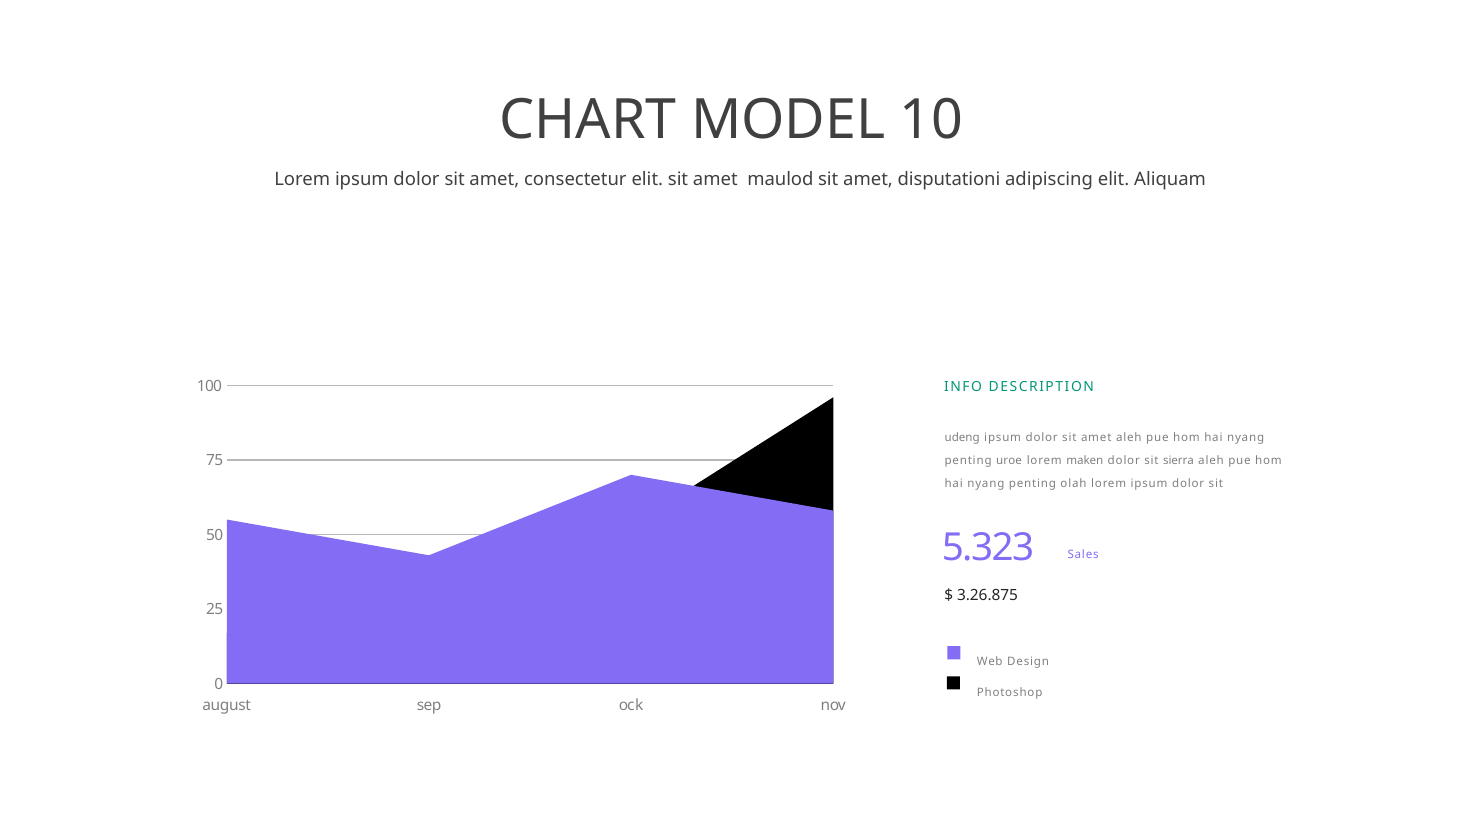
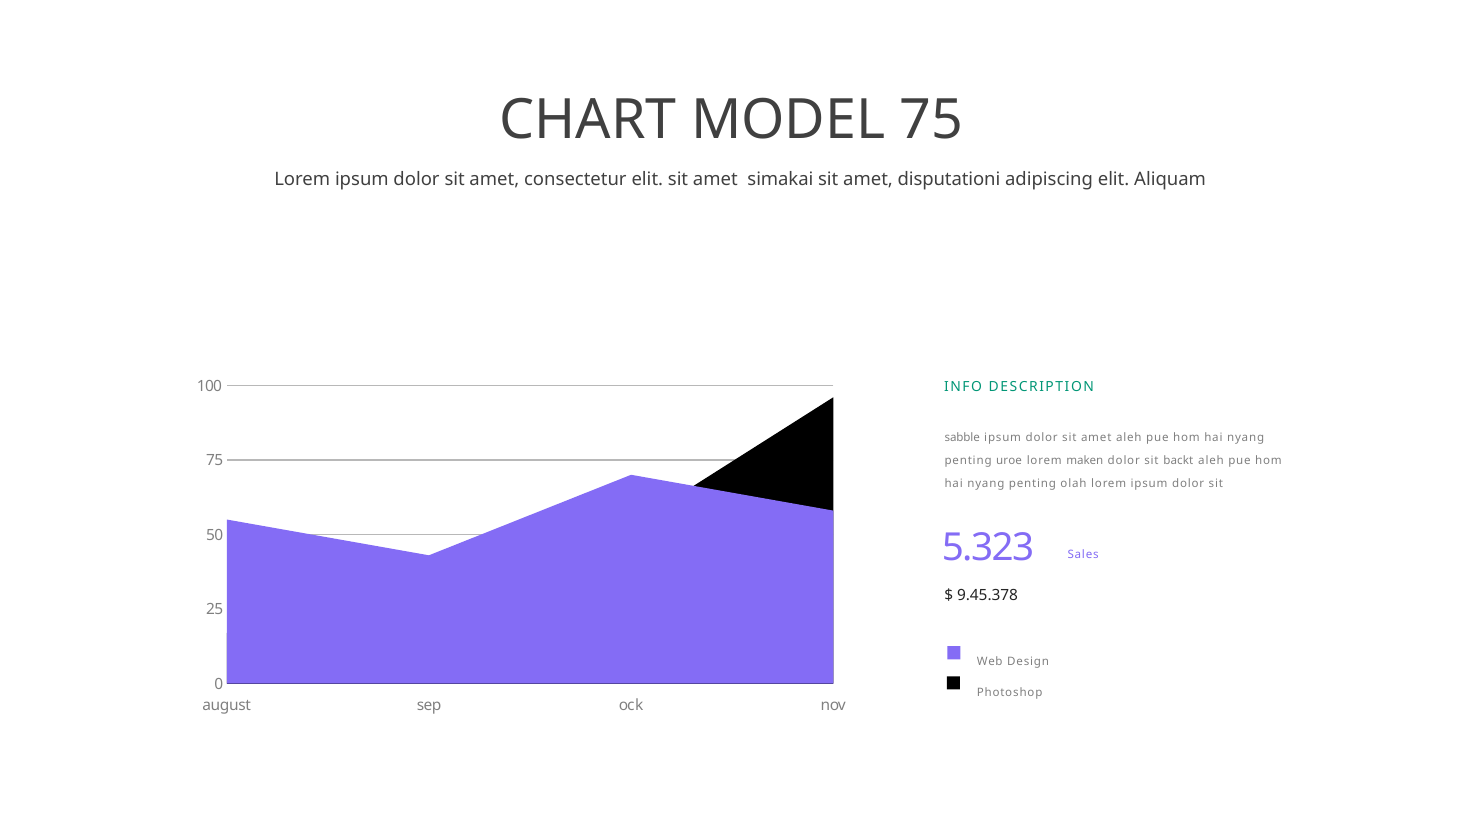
MODEL 10: 10 -> 75 (932, 120)
maulod: maulod -> simakai (780, 179)
udeng: udeng -> sabble (962, 437)
sierra: sierra -> backt (1178, 460)
3.26.875: 3.26.875 -> 9.45.378 (988, 595)
